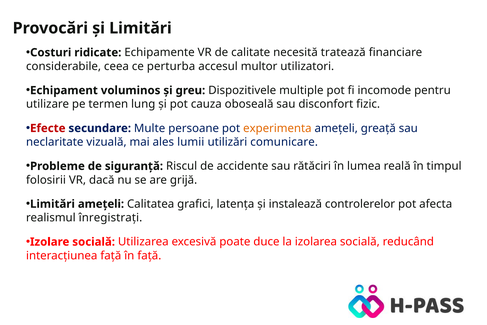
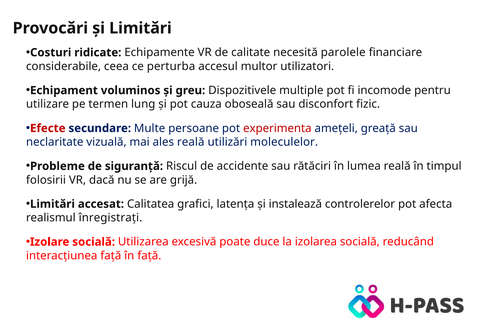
tratează: tratează -> parolele (343, 52)
experimenta colour: orange -> red (277, 128)
ales lumii: lumii -> reală (191, 142)
comunicare: comunicare -> moleculelor (284, 142)
Limitări amețeli: amețeli -> accesat (101, 204)
